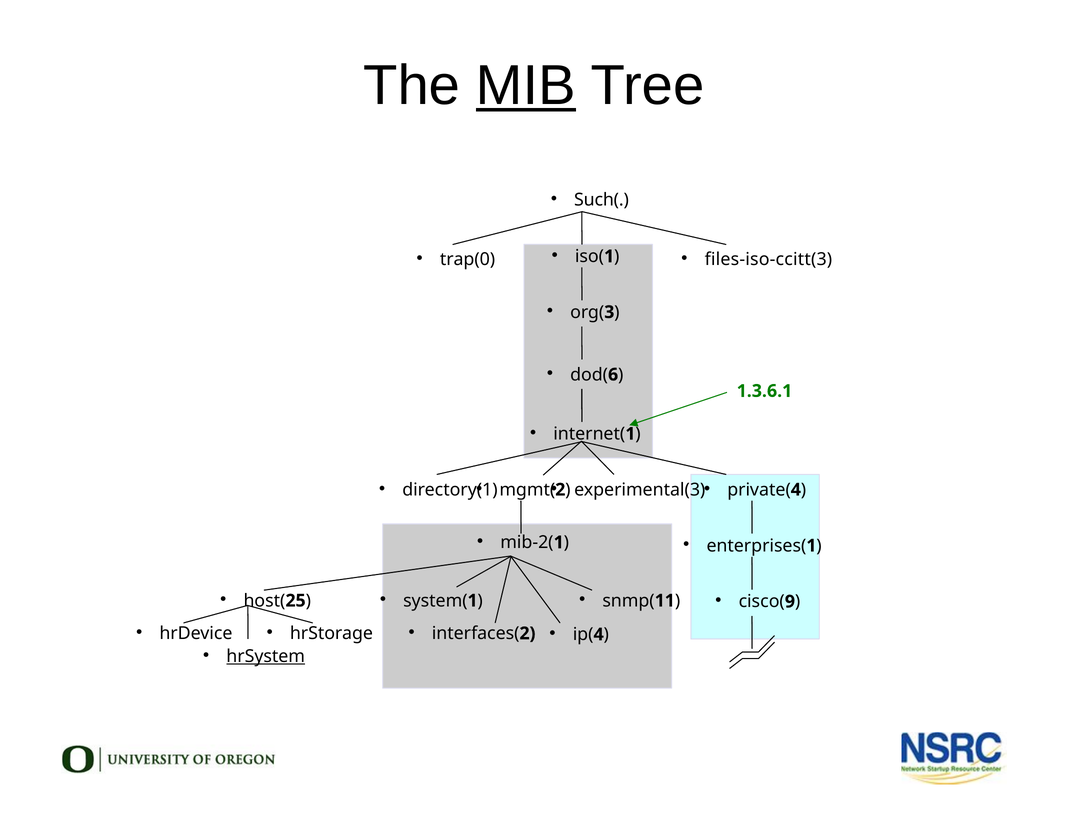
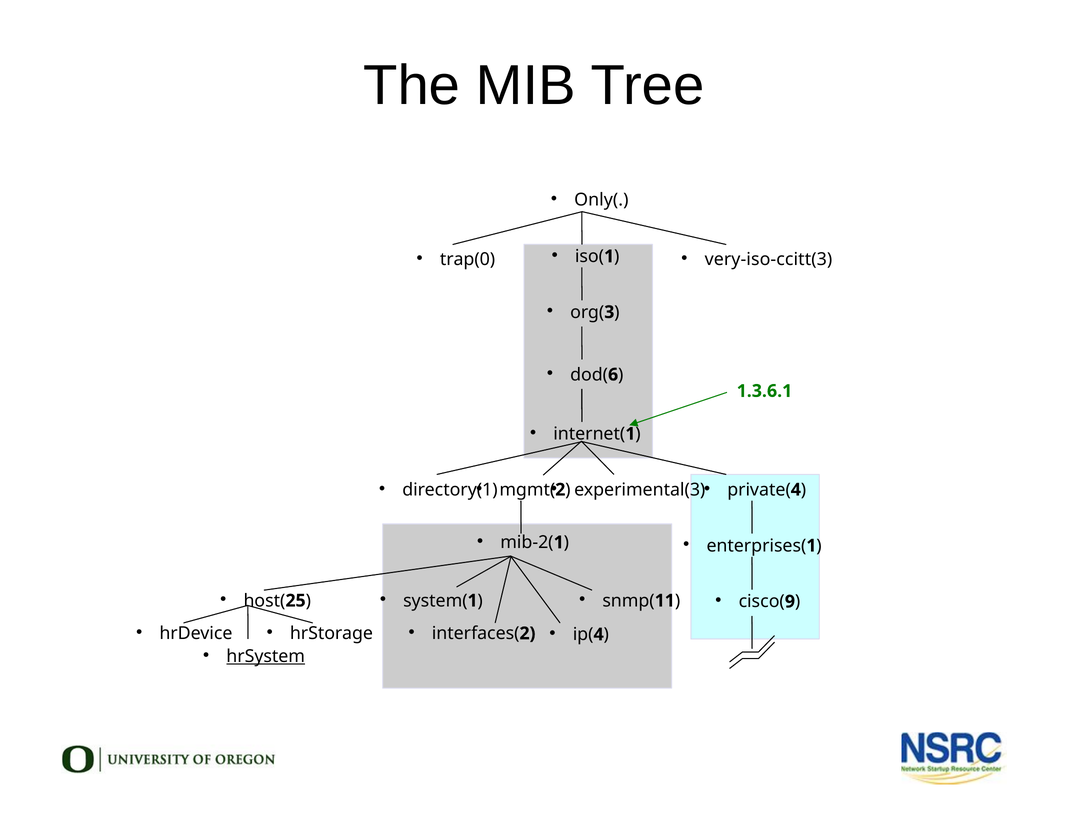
MIB underline: present -> none (526, 86)
Such(: Such( -> Only( (601, 200)
files-iso-ccitt(3: files-iso-ccitt(3 -> very-iso-ccitt(3 (768, 260)
